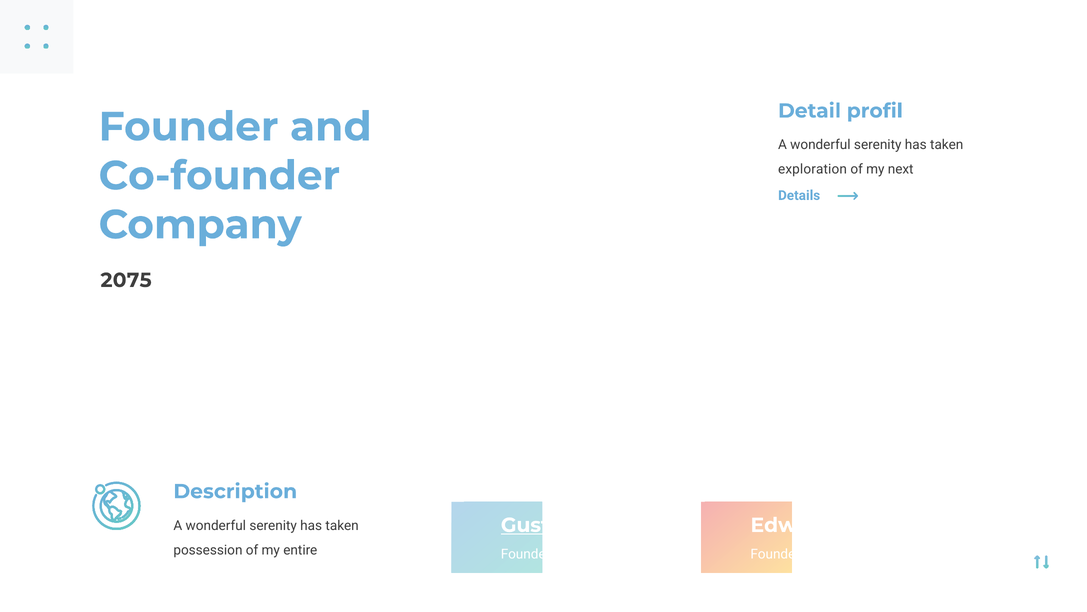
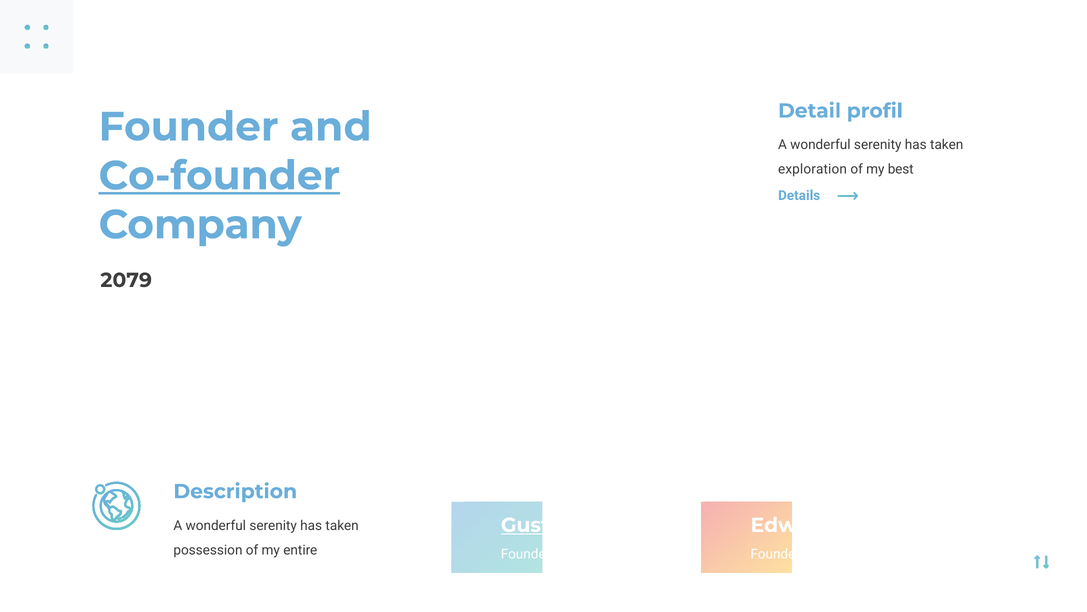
next: next -> best (901, 169)
Co-founder underline: none -> present (219, 176)
2075: 2075 -> 2079 (126, 280)
